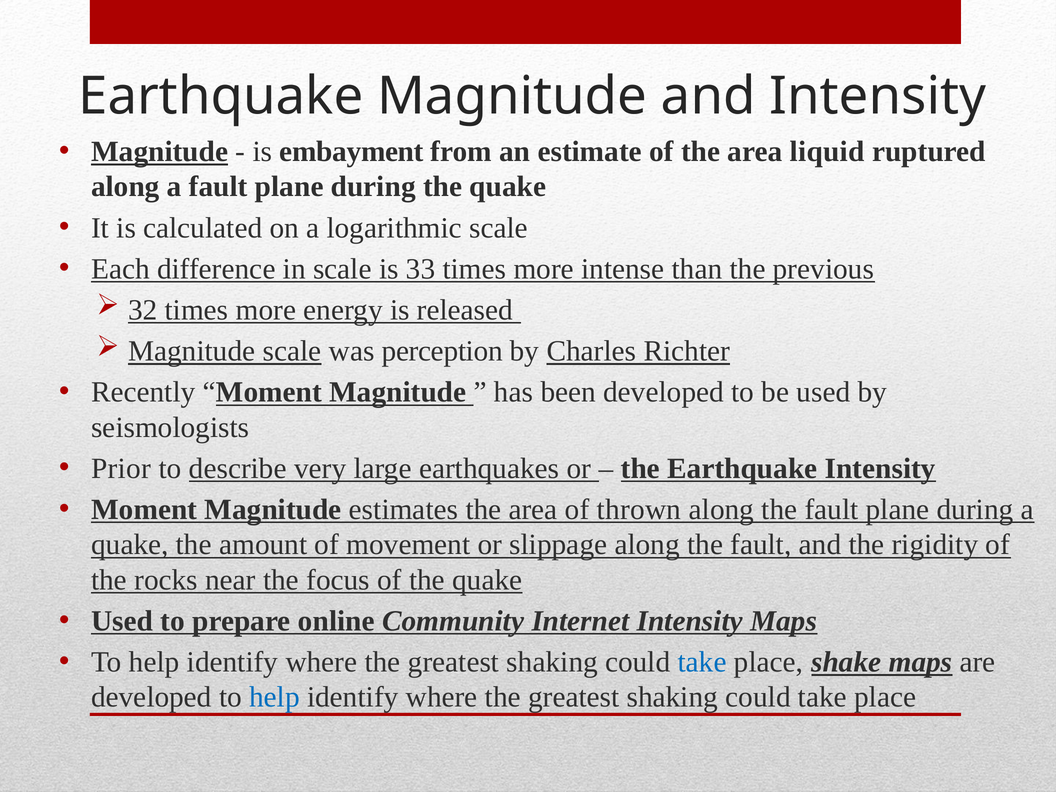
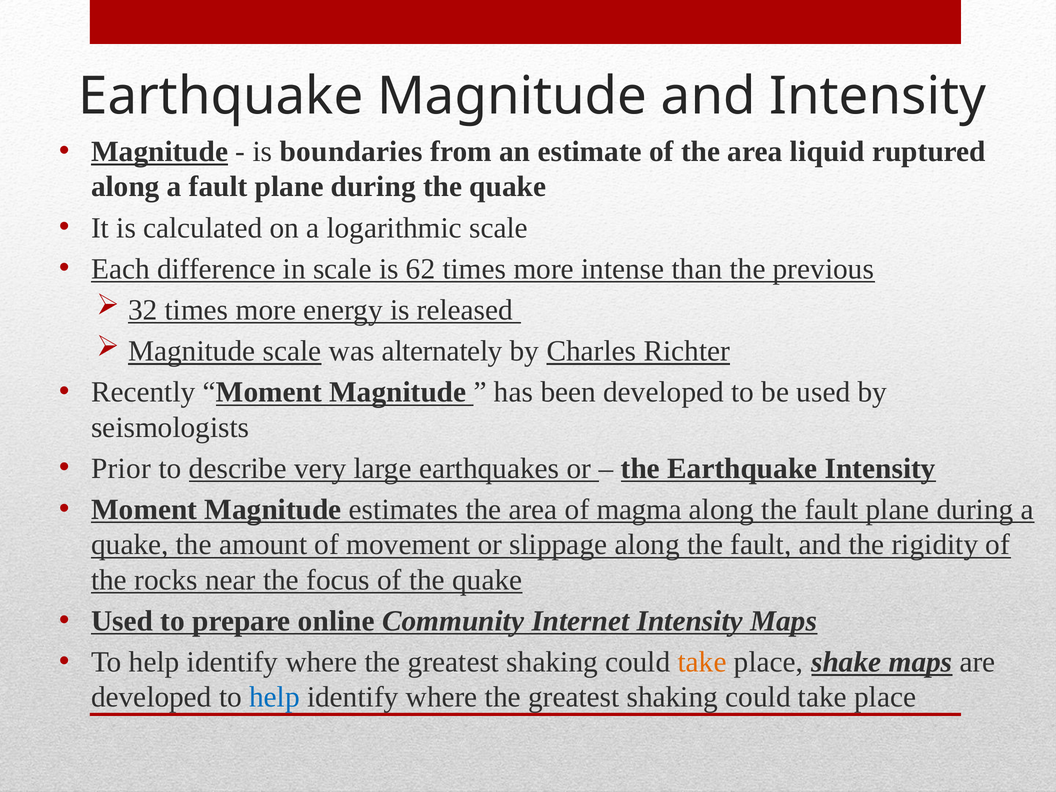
embayment: embayment -> boundaries (351, 152)
33: 33 -> 62 (421, 269)
perception: perception -> alternately (442, 351)
thrown: thrown -> magma (639, 510)
take colour: blue -> orange (702, 662)
